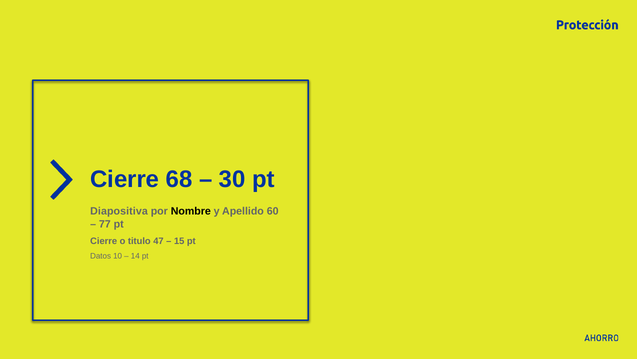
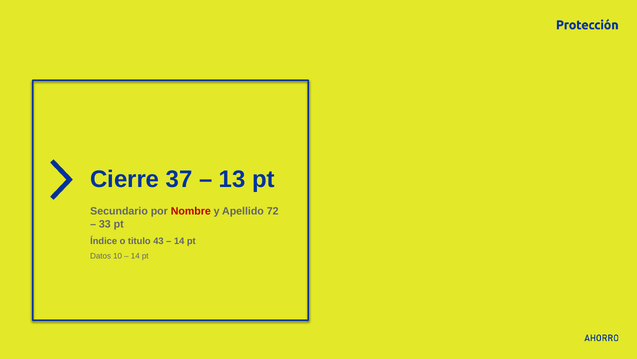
68: 68 -> 37 (179, 179)
30: 30 -> 13 (232, 179)
Diapositiva: Diapositiva -> Secundario (119, 211)
Nombre colour: black -> red (191, 211)
60: 60 -> 72 (273, 211)
77: 77 -> 33 (105, 224)
Cierre: Cierre -> Índice (104, 241)
47: 47 -> 43 (158, 241)
15: 15 -> 14 (179, 241)
